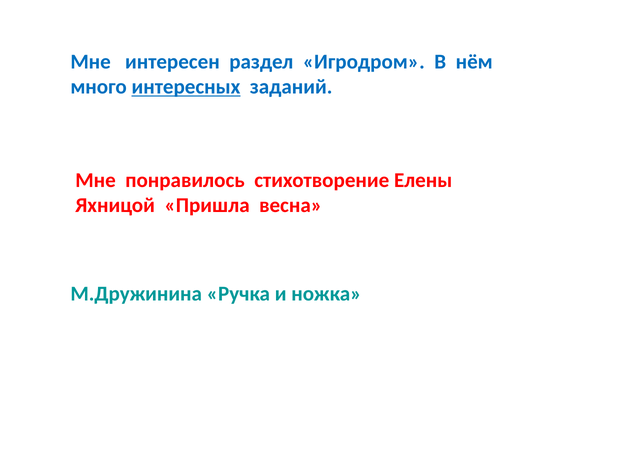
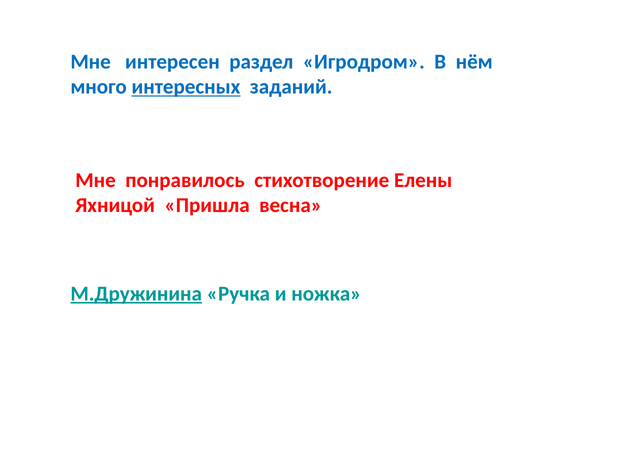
М.Дружинина underline: none -> present (136, 294)
